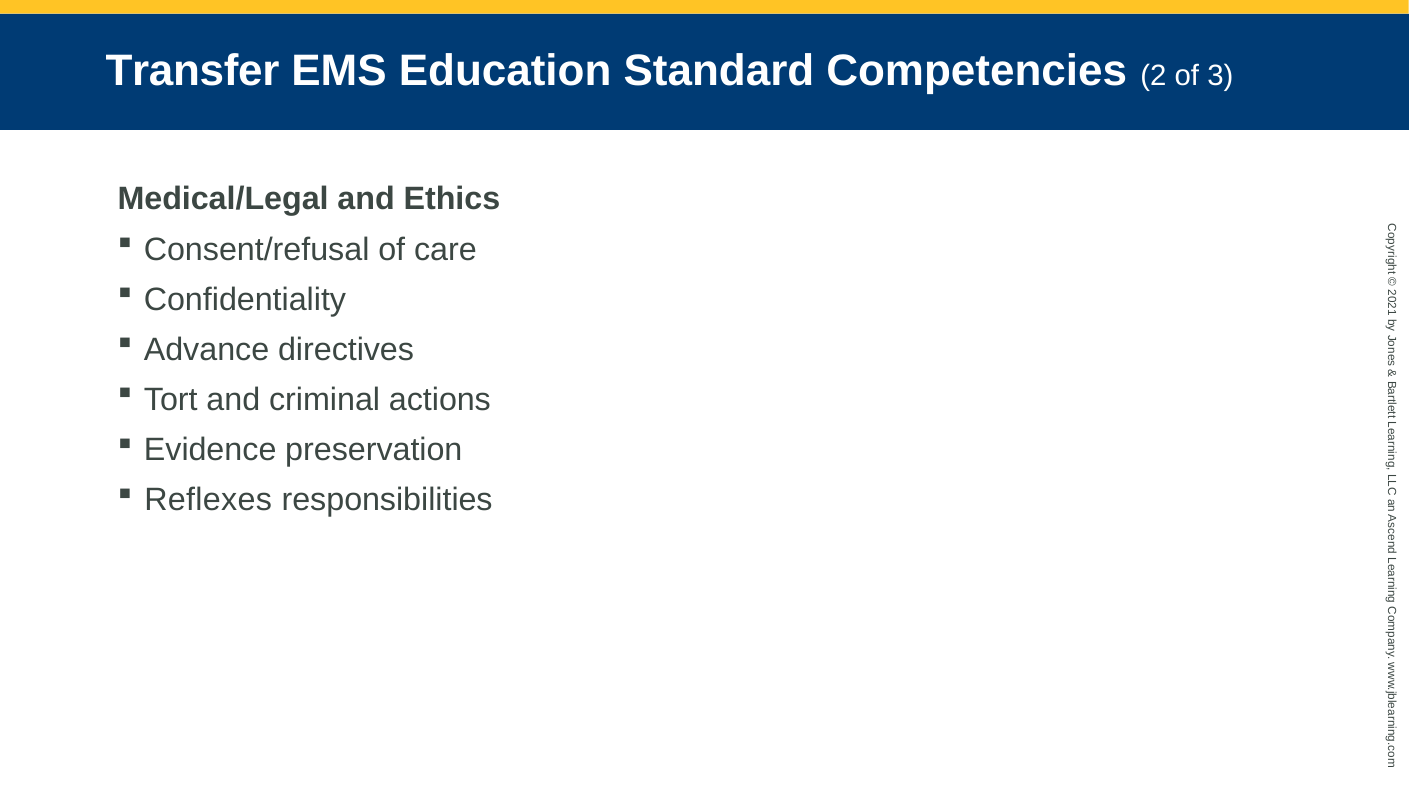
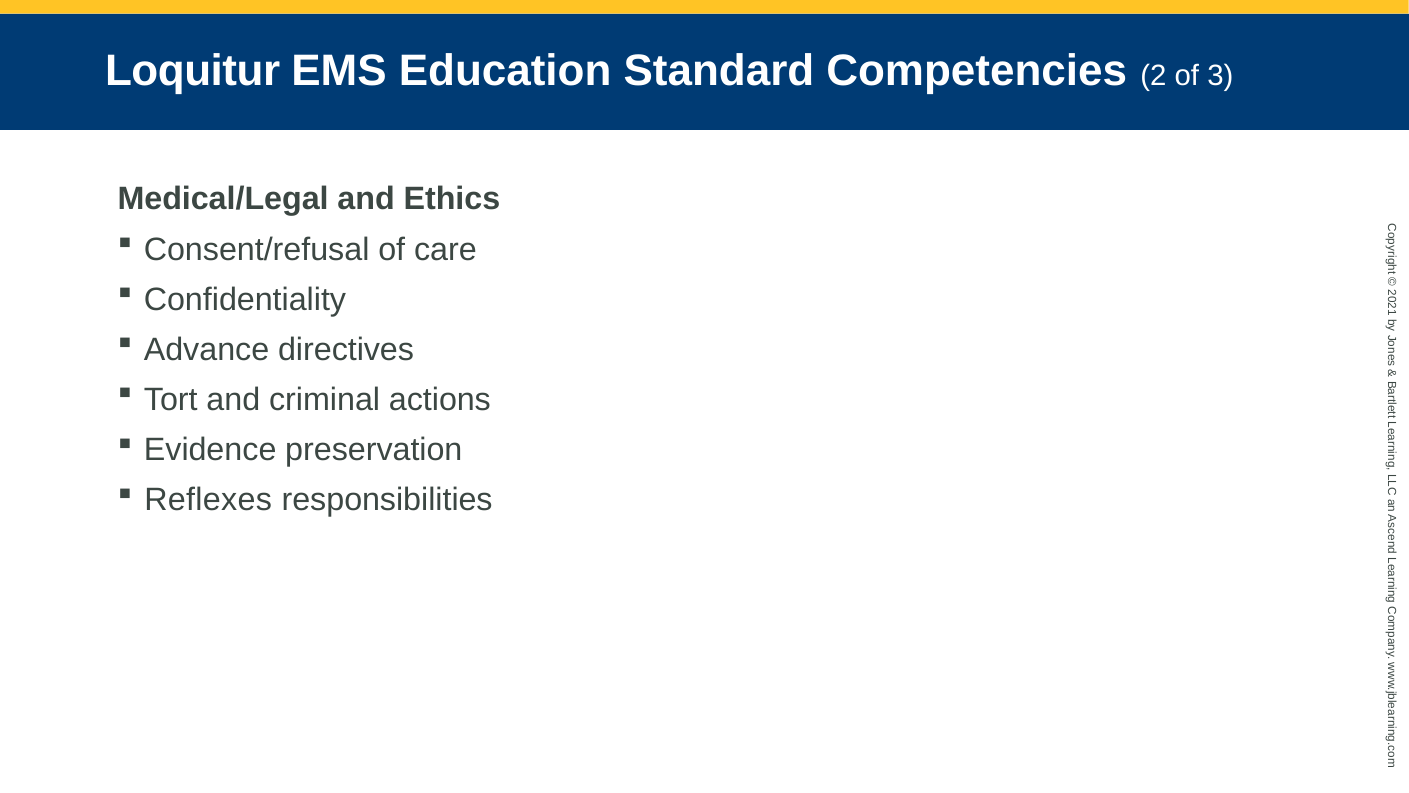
Transfer: Transfer -> Loquitur (193, 71)
